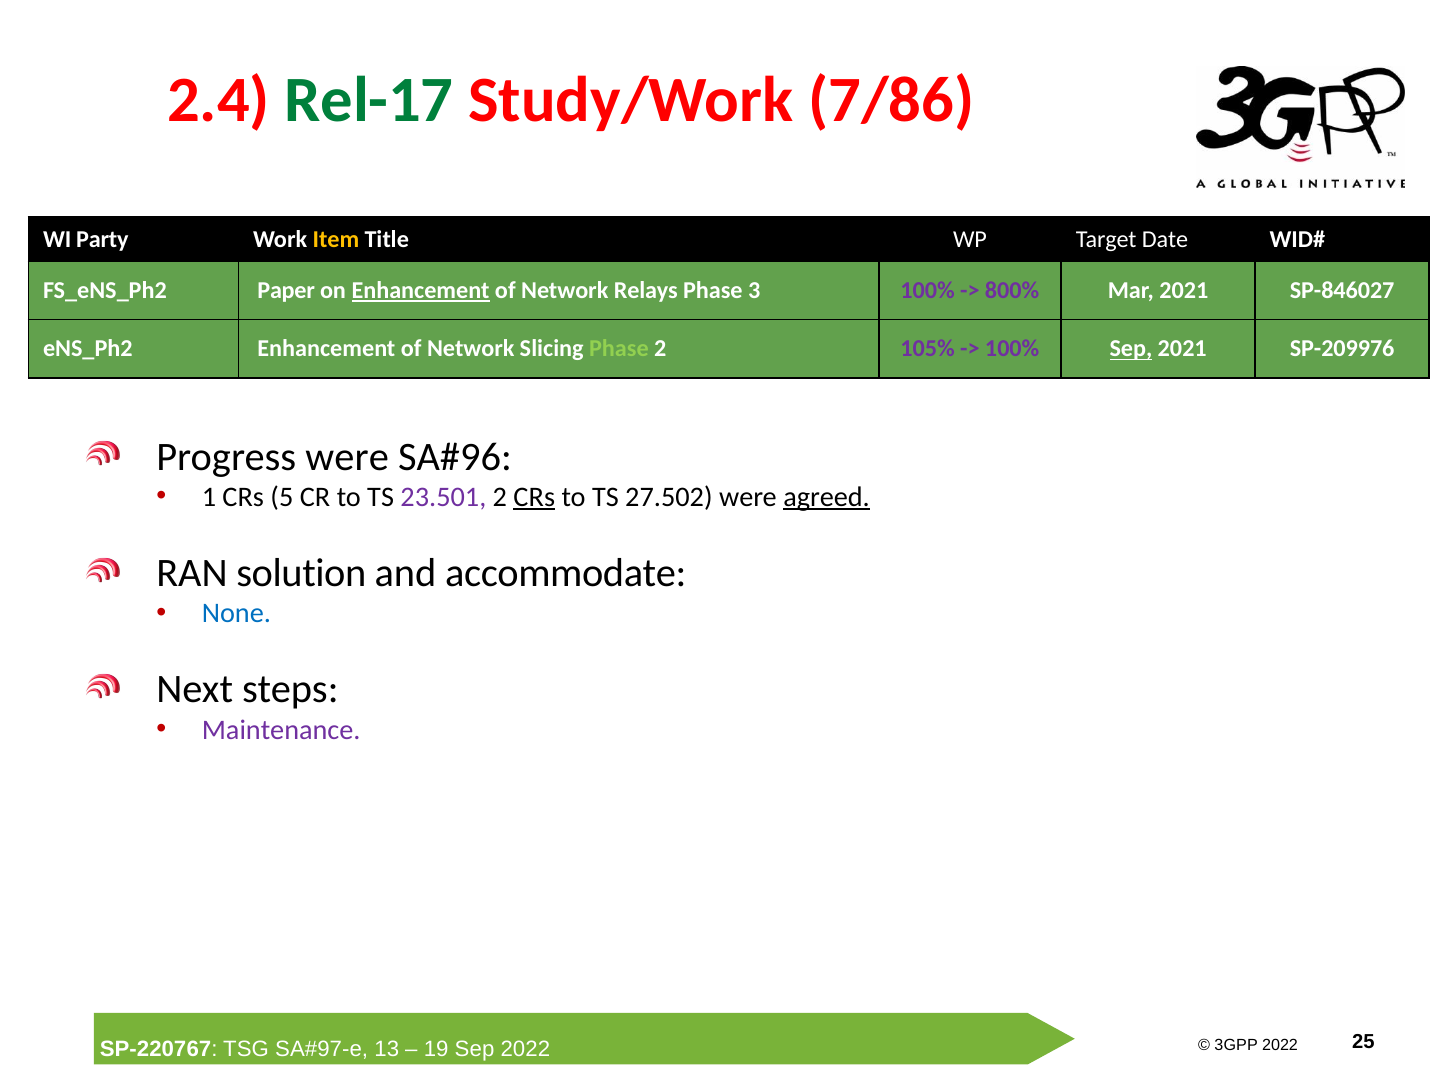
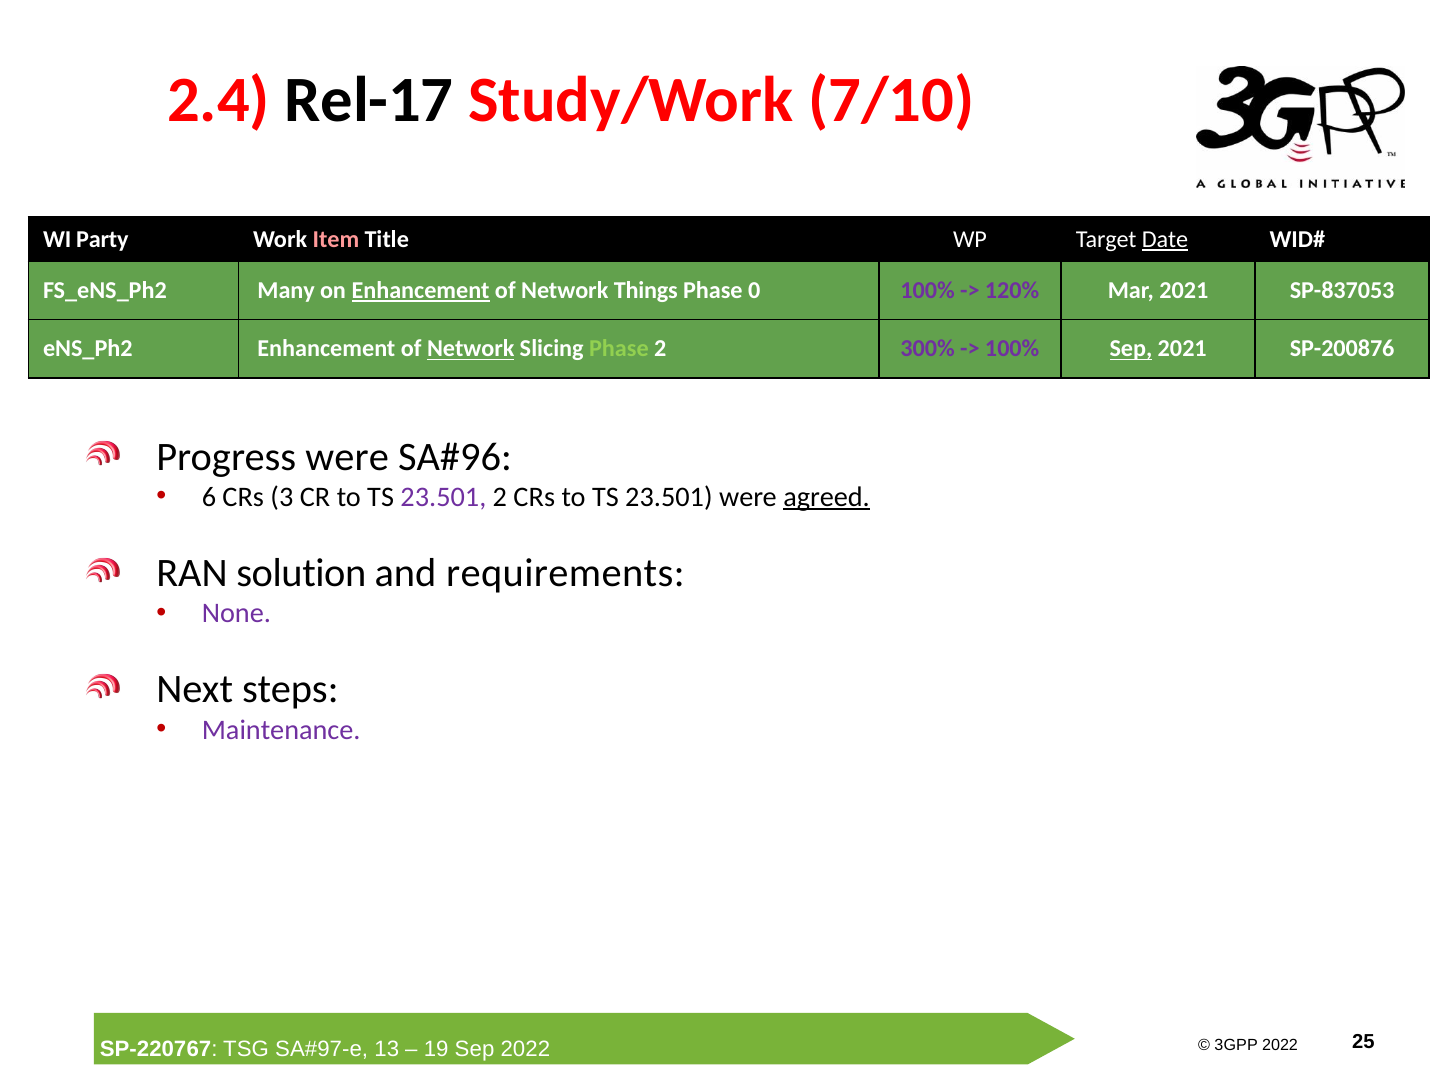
Rel-17 colour: green -> black (369, 100)
7/86: 7/86 -> 7/10 (891, 100)
Item colour: yellow -> pink (336, 240)
Date underline: none -> present (1165, 240)
Paper: Paper -> Many (286, 291)
Relays: Relays -> Things (646, 291)
3: 3 -> 0 (754, 291)
800%: 800% -> 120% (1012, 291)
SP-846027: SP-846027 -> SP-837053 (1342, 291)
Network underline: none -> present (471, 349)
105%: 105% -> 300% (928, 349)
SP-209976: SP-209976 -> SP-200876 (1342, 349)
1: 1 -> 6 (209, 497)
5: 5 -> 3 (282, 497)
CRs underline: present -> none (534, 497)
27.502: 27.502 -> 23.501 (669, 497)
accommodate: accommodate -> requirements (565, 573)
None colour: blue -> purple (236, 614)
